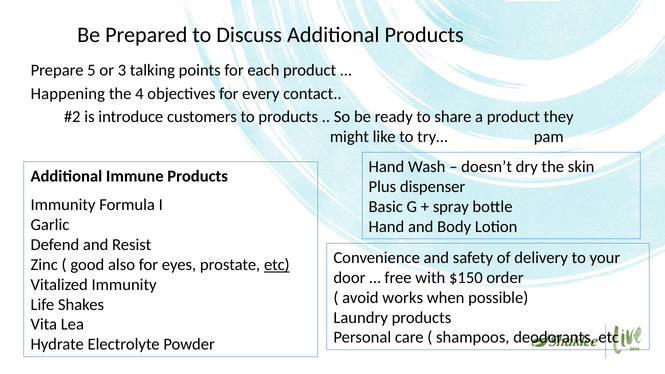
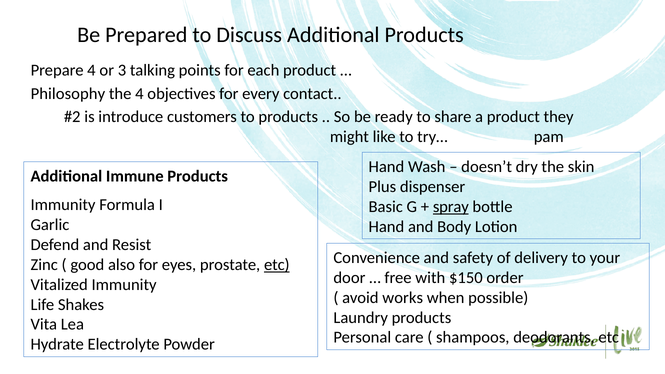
Prepare 5: 5 -> 4 (91, 70)
Happening: Happening -> Philosophy (68, 94)
spray underline: none -> present (451, 207)
